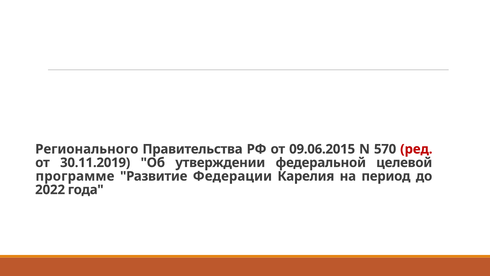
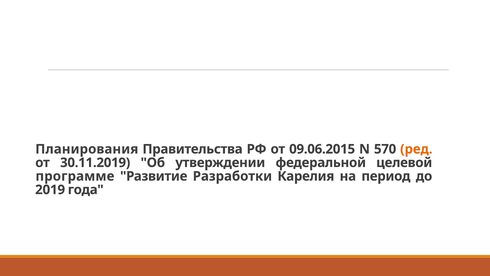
Регионального: Регионального -> Планирования (87, 149)
ред colour: red -> orange (416, 149)
Федерации: Федерации -> Разработки (232, 176)
2022: 2022 -> 2019 (50, 190)
